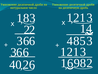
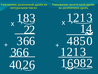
3: 3 -> 0 (89, 41)
